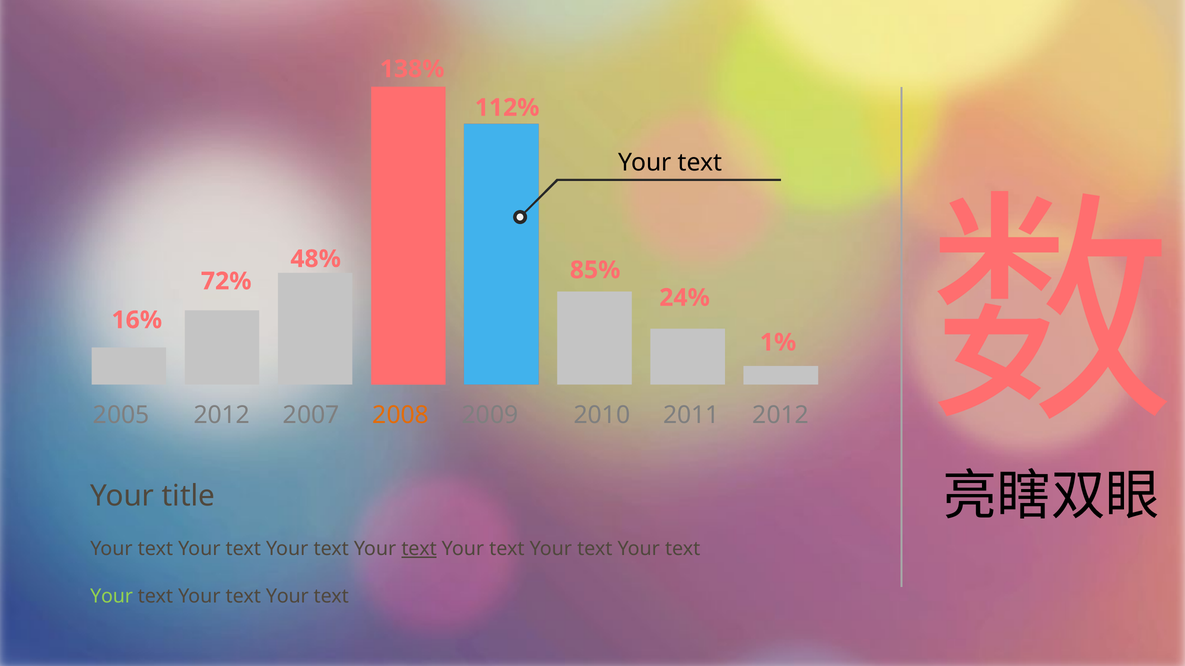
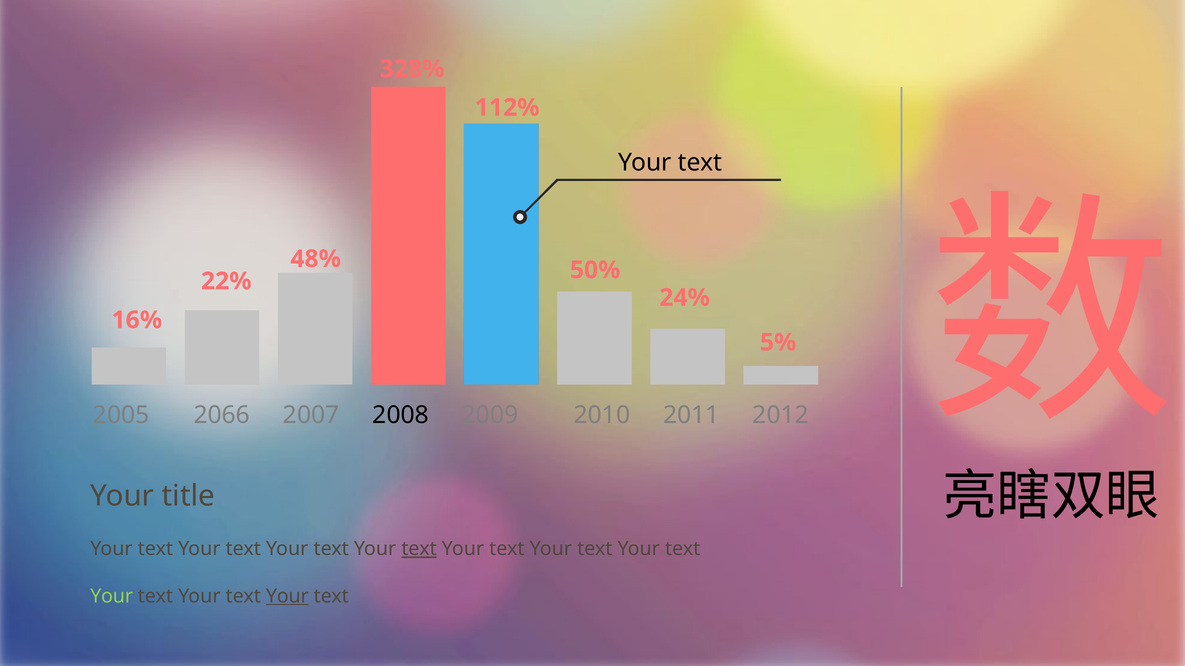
138%: 138% -> 328% (412, 69)
85%: 85% -> 50% (595, 270)
72%: 72% -> 22% (226, 281)
1%: 1% -> 5% (778, 343)
2005 2012: 2012 -> 2066 (222, 416)
2008 colour: orange -> black (401, 416)
Your underline: none -> present (287, 597)
